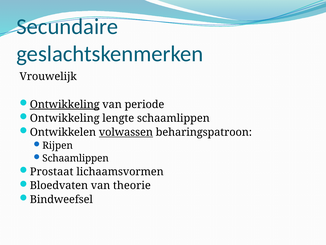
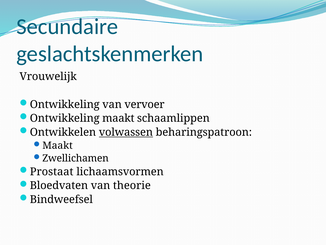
Ontwikkeling underline: present -> none (65, 104)
periode: periode -> vervoer (144, 104)
Ontwikkeling lengte: lengte -> maakt (118, 118)
Rijpen: Rijpen -> Maakt (58, 145)
Schaamlippen: Schaamlippen -> Zwellichamen (76, 158)
